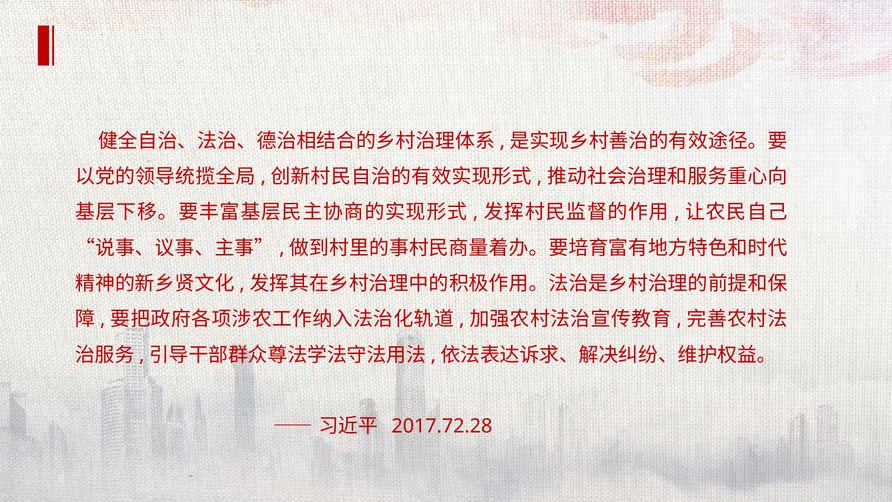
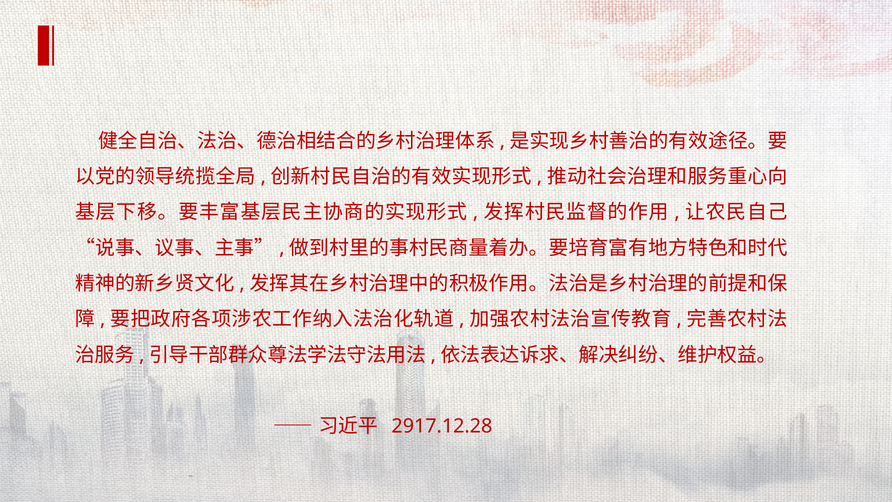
2017.72.28: 2017.72.28 -> 2917.12.28 (442, 426)
